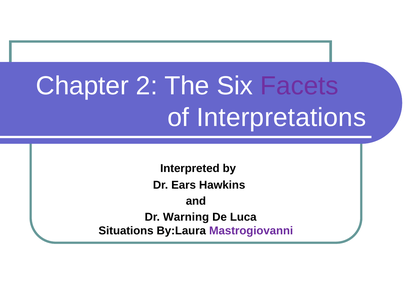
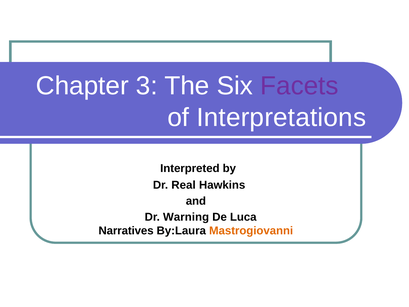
2: 2 -> 3 (147, 86)
Ears: Ears -> Real (184, 185)
Situations: Situations -> Narratives (126, 230)
Mastrogiovanni colour: purple -> orange (251, 230)
